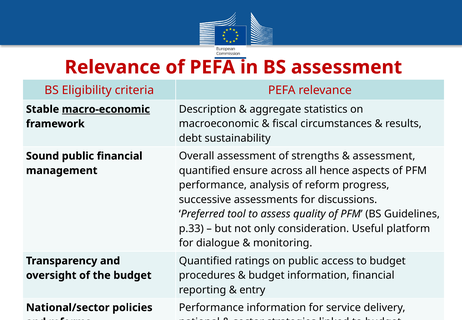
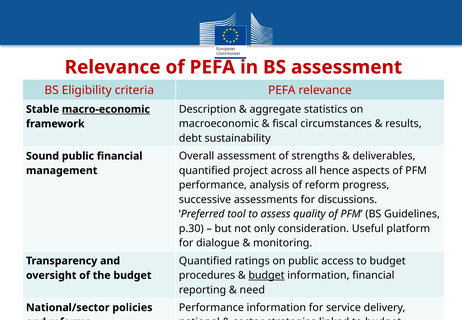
assessment: assessment -> deliverables (384, 156)
ensure: ensure -> project (250, 170)
p.33: p.33 -> p.30 (191, 228)
budget underline: none -> present (266, 275)
entry: entry -> need (252, 290)
